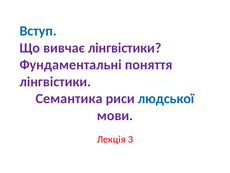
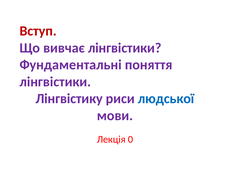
Вступ colour: blue -> red (38, 31)
Семантика: Семантика -> Лінгвістику (69, 98)
3: 3 -> 0 (131, 139)
